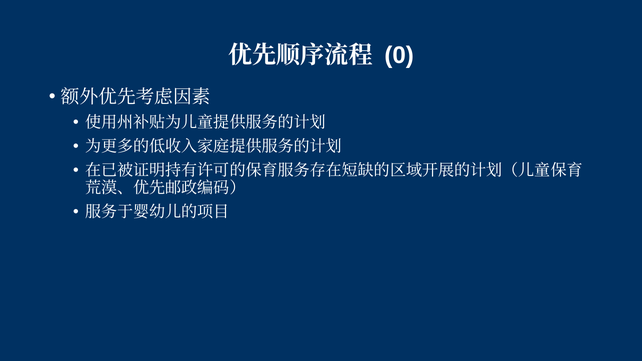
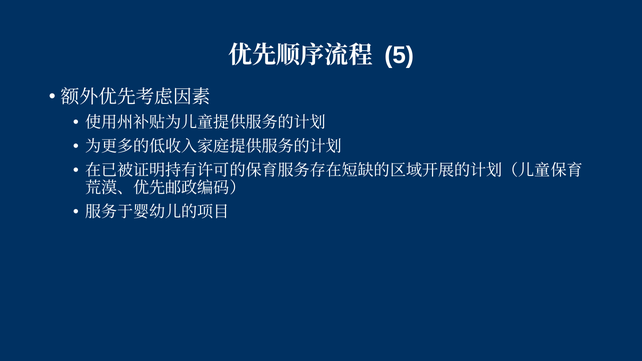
0: 0 -> 5 (399, 55)
